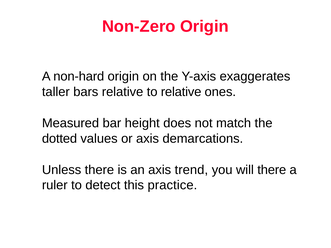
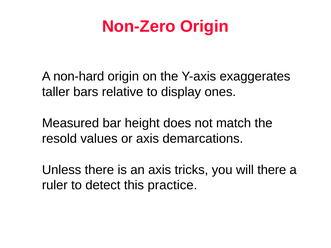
to relative: relative -> display (181, 92)
dotted: dotted -> resold (59, 139)
trend: trend -> tricks (191, 170)
